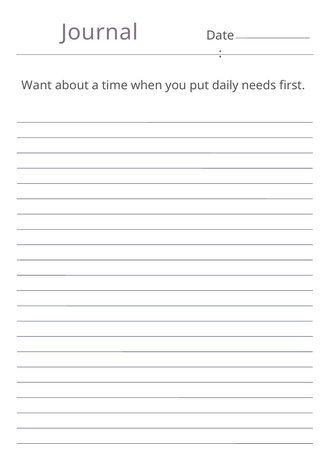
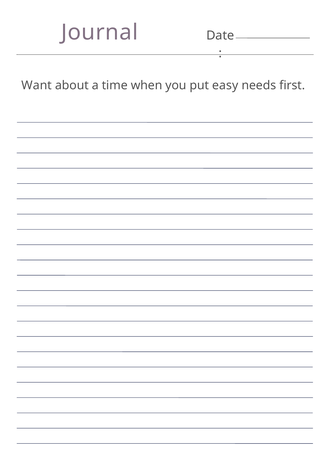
daily: daily -> easy (225, 86)
